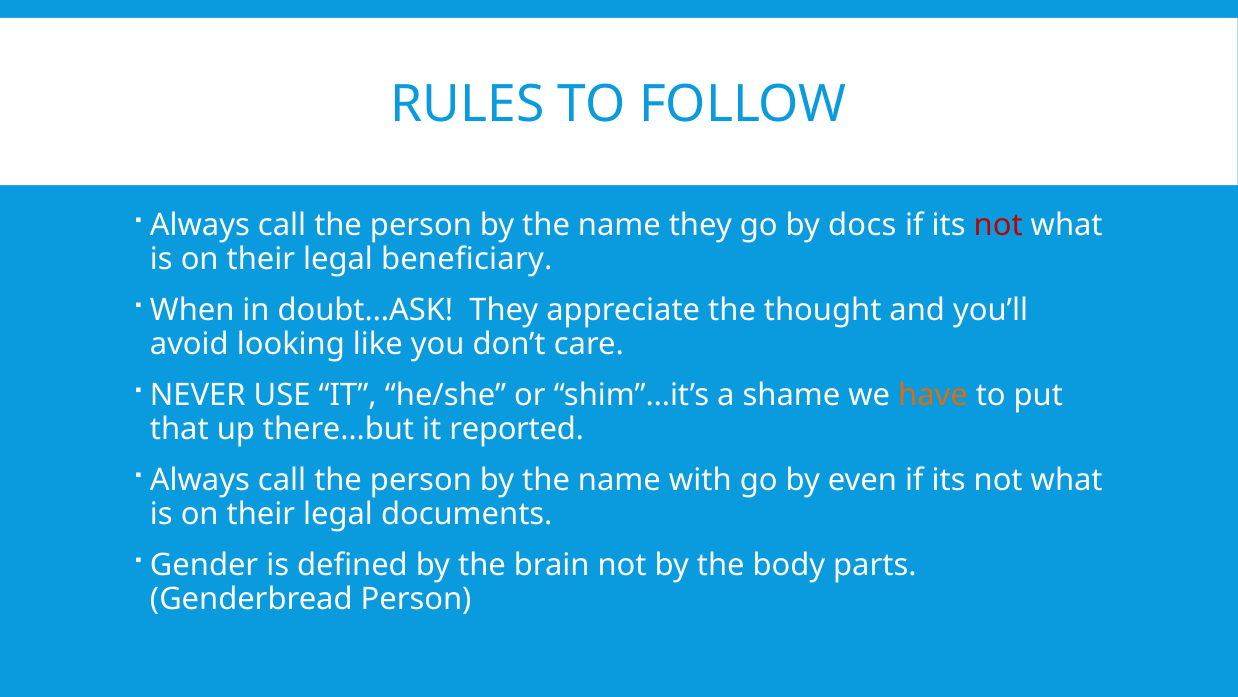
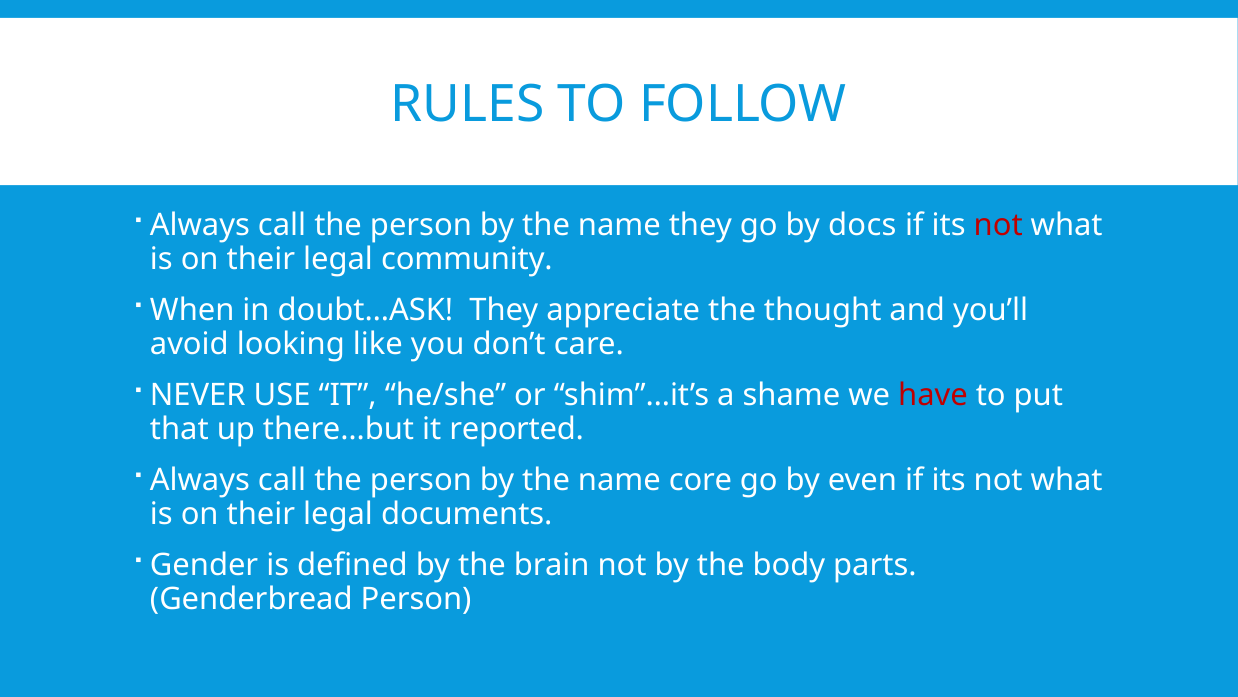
beneficiary: beneficiary -> community (467, 259)
have colour: orange -> red (933, 395)
with: with -> core (700, 480)
